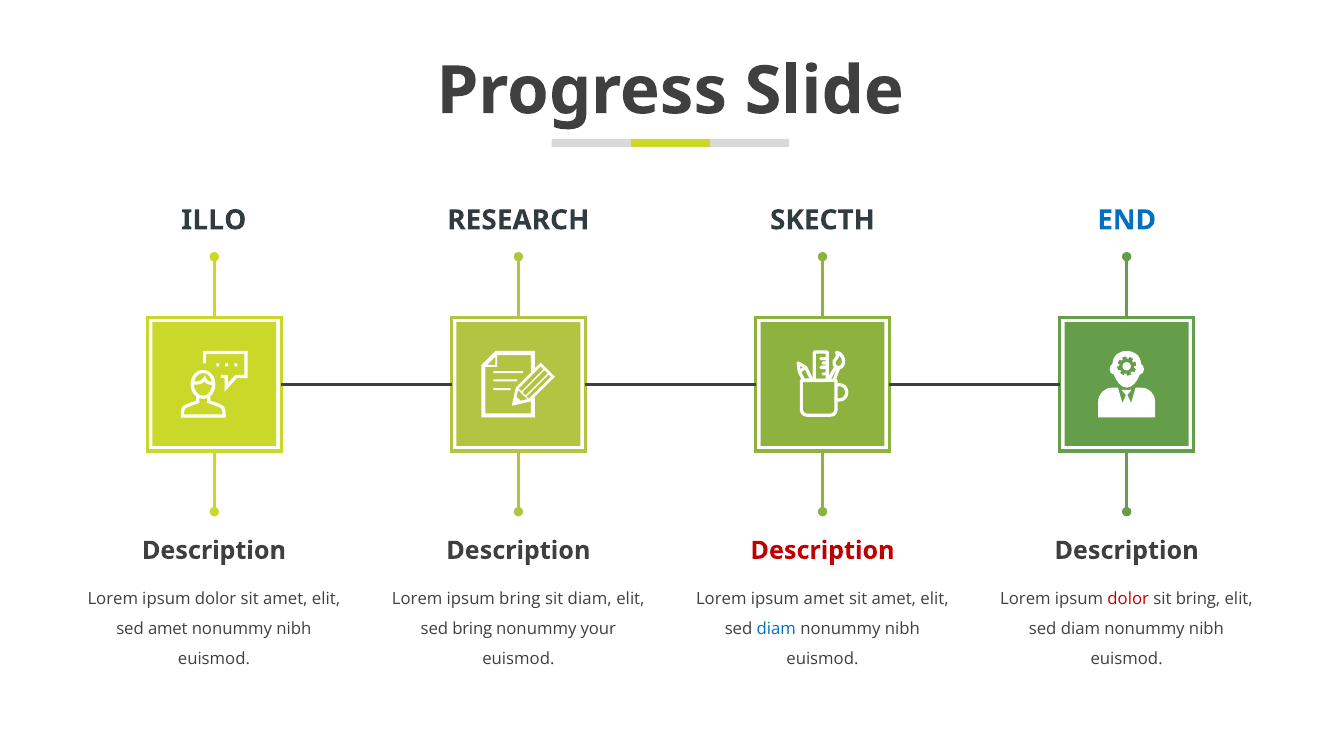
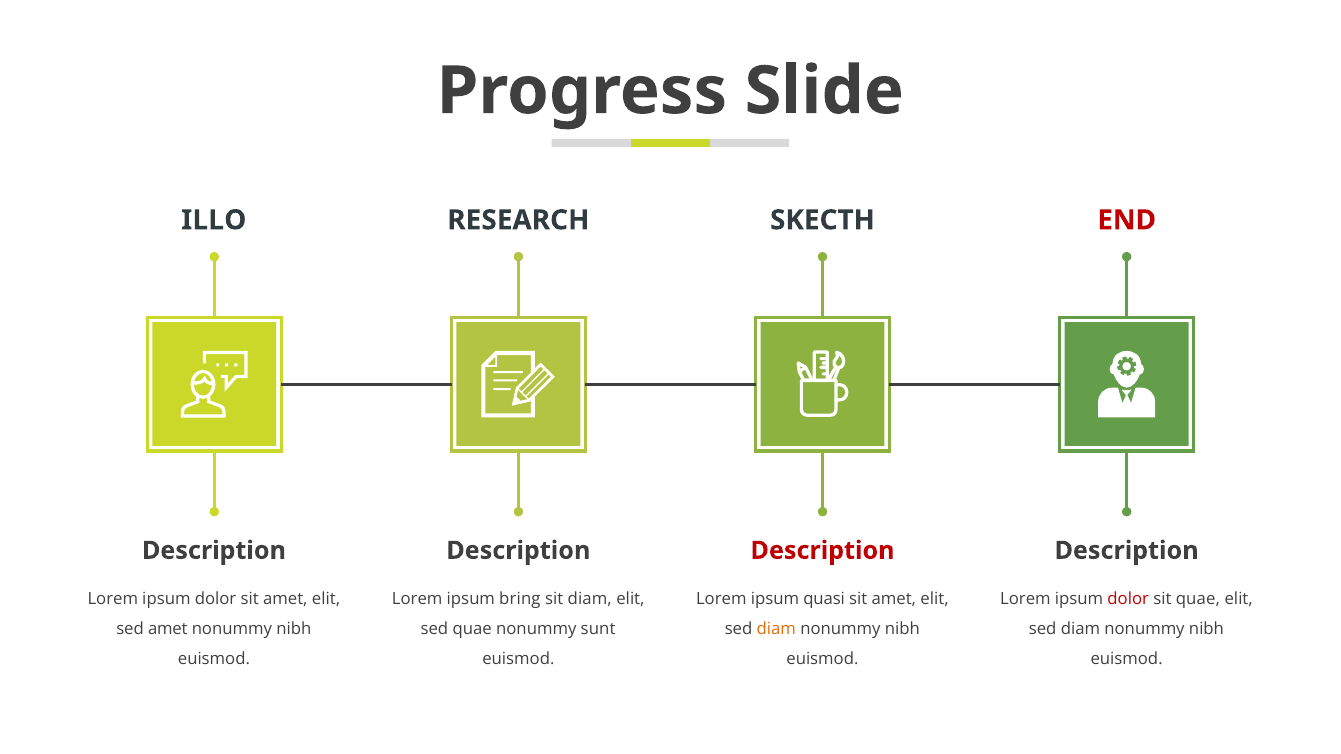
END colour: blue -> red (1127, 220)
ipsum amet: amet -> quasi (824, 599)
sit bring: bring -> quae (1198, 599)
sed bring: bring -> quae (472, 629)
your: your -> sunt (598, 629)
diam colour: blue -> orange (776, 629)
